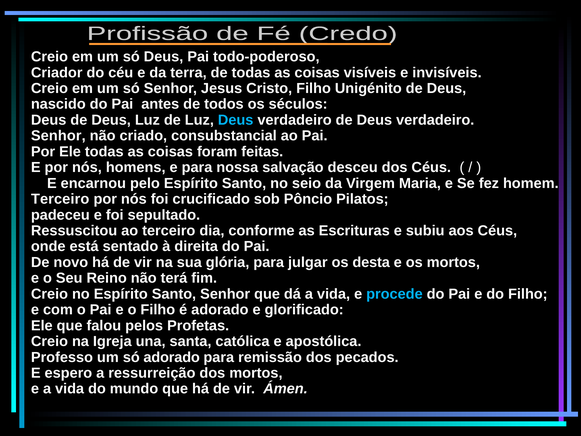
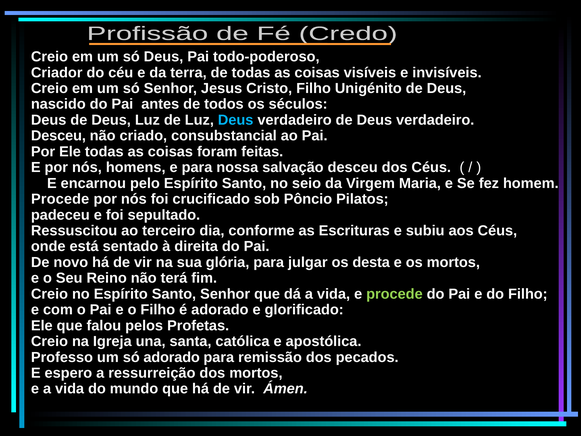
Senhor: Senhor -> Desceu (58, 136)
Terceiro: Terceiro -> Procede (60, 199)
procede colour: light blue -> light green (394, 294)
